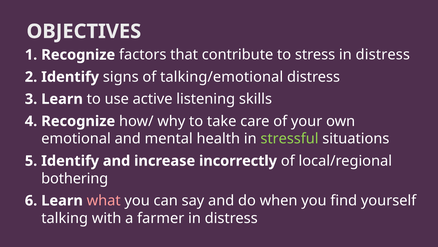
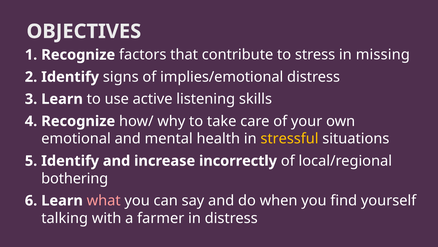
stress in distress: distress -> missing (383, 55)
talking/emotional: talking/emotional -> implies/emotional (222, 77)
stressful colour: light green -> yellow (289, 138)
